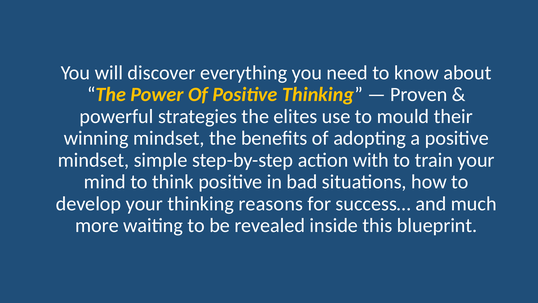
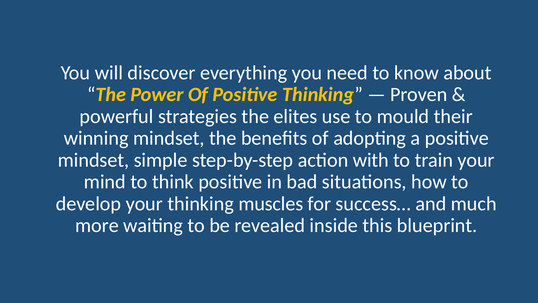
reasons: reasons -> muscles (271, 203)
